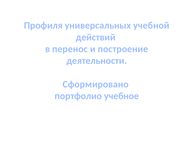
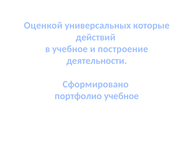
Профиля: Профиля -> Оценкой (43, 25)
учебной: учебной -> которые (151, 25)
в перенос: перенос -> учебное (70, 49)
